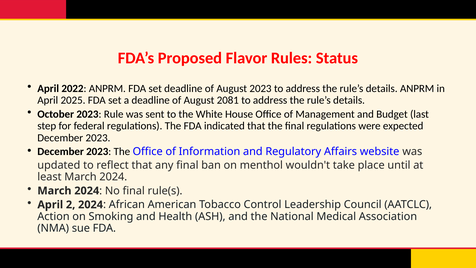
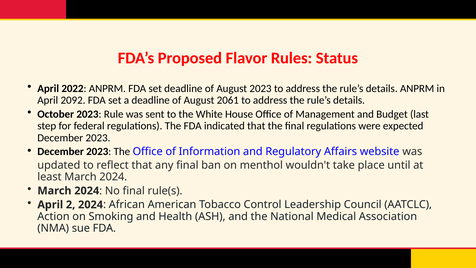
2025: 2025 -> 2092 (73, 100)
2081: 2081 -> 2061 (228, 100)
